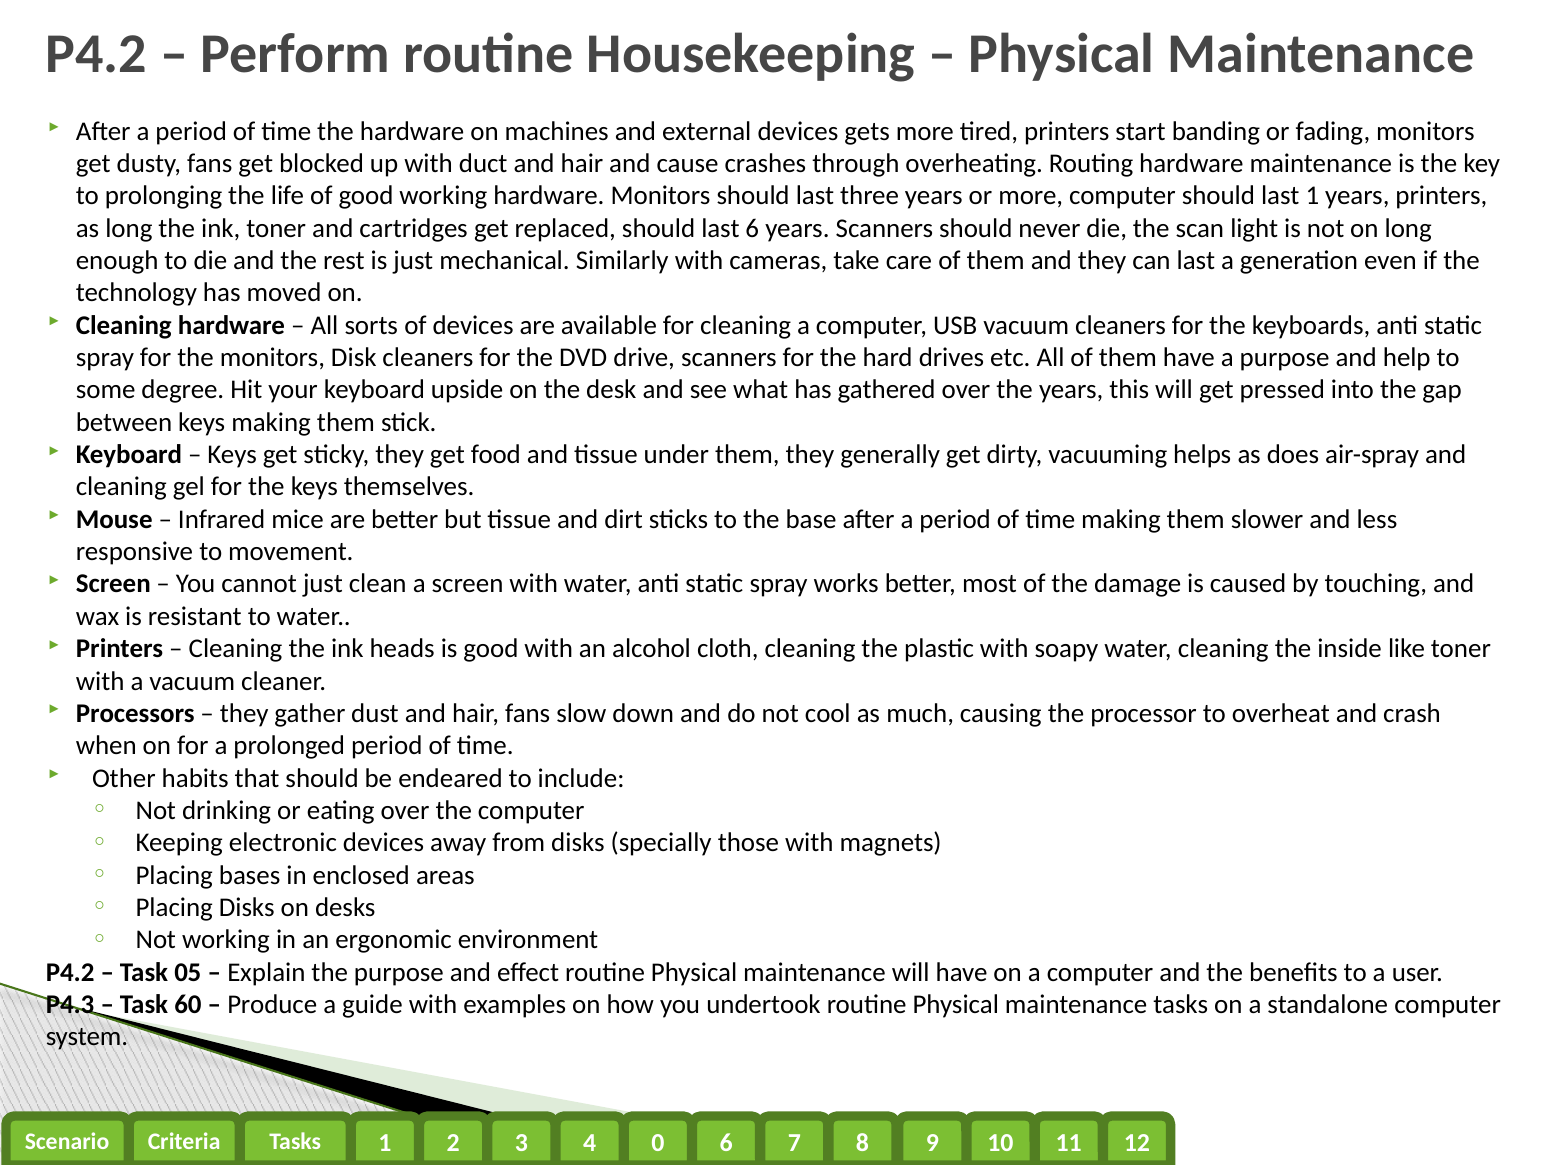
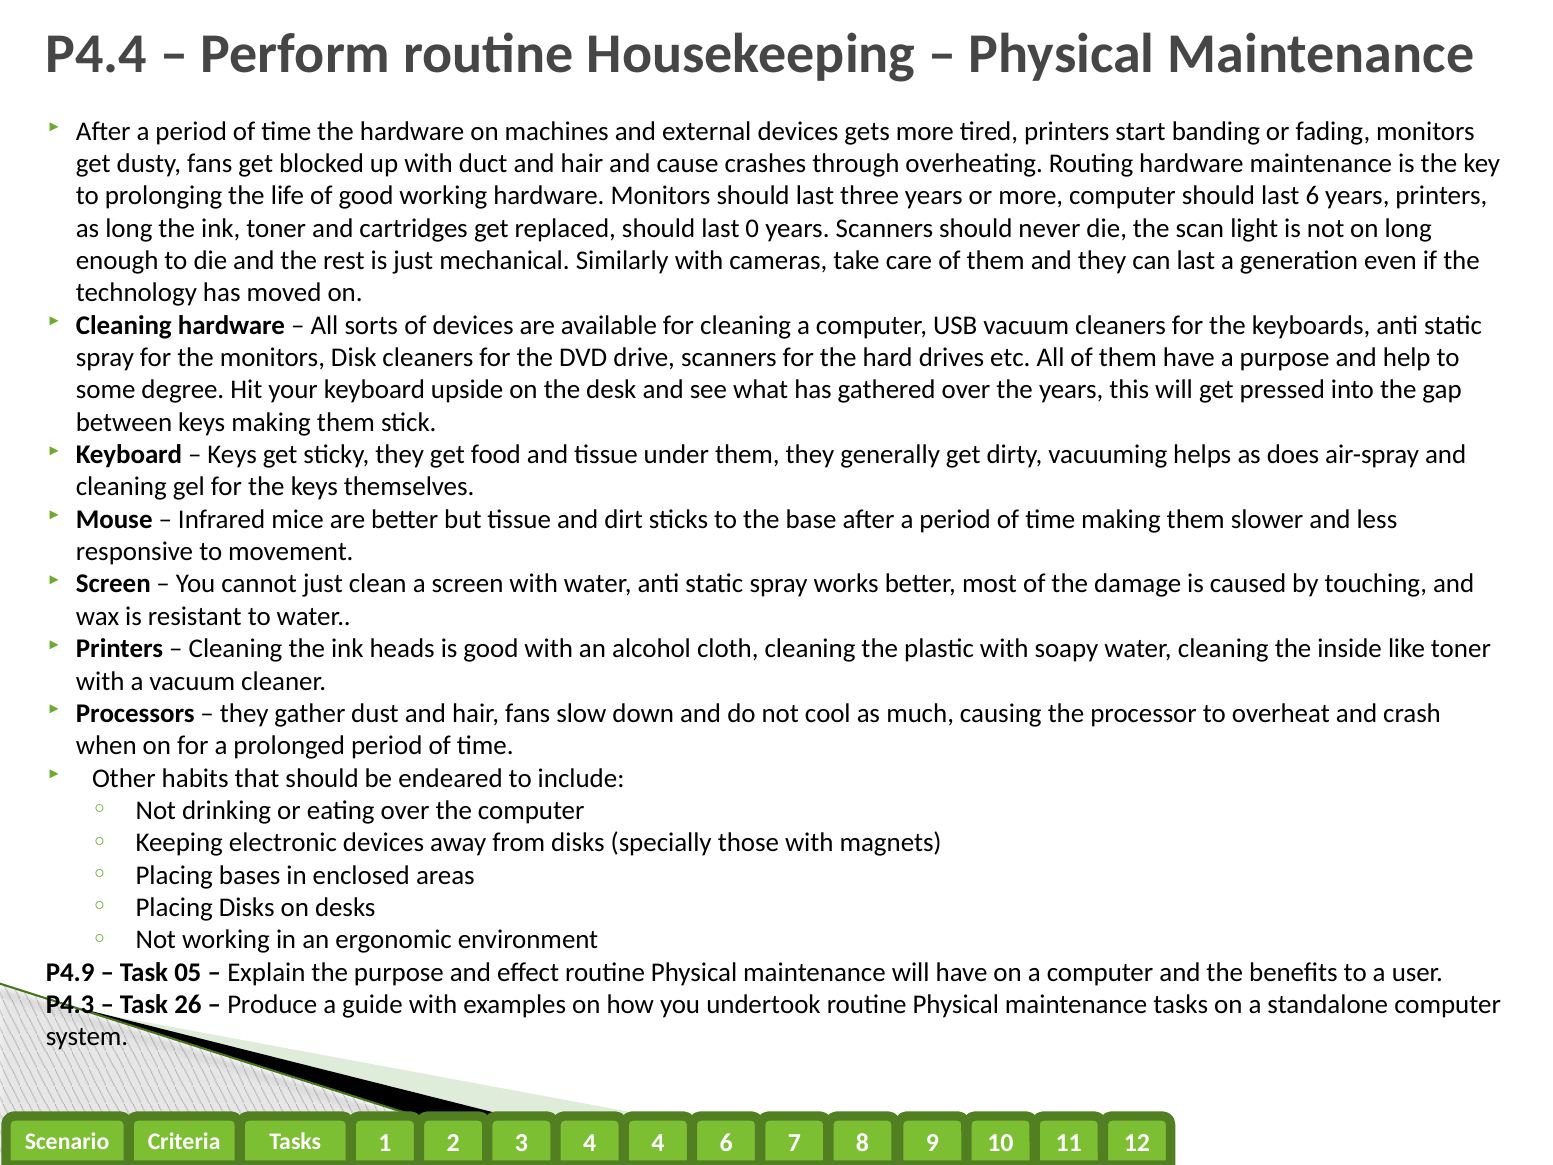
P4.2: P4.2 -> P4.4 (97, 54)
last 1: 1 -> 6 (1312, 196)
last 6: 6 -> 0 (752, 228)
P4.2: P4.2 -> P4.9 (70, 972)
60: 60 -> 26 (188, 1004)
0: 0 -> 4 (658, 1143)
